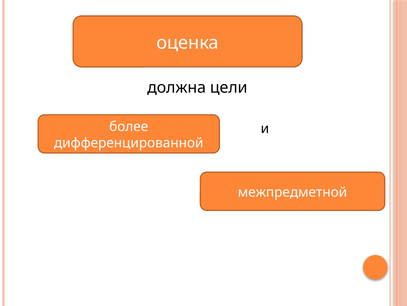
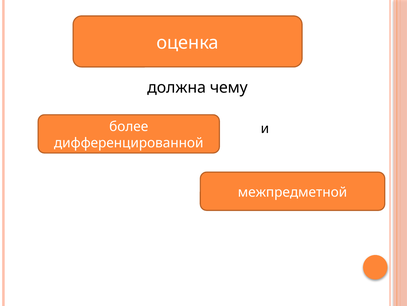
цели: цели -> чему (229, 87)
